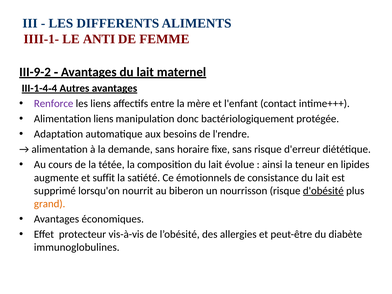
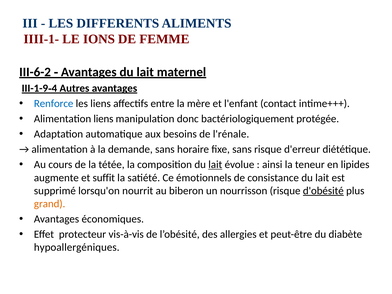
ANTI: ANTI -> IONS (99, 39)
III-9-2: III-9-2 -> III-6-2 (35, 72)
III-1-4: III-1-4 -> III-1-9 (35, 88)
Renforce colour: purple -> blue (54, 104)
l'rendre: l'rendre -> l'rénale (231, 134)
lait underline: none -> present (215, 165)
immunoglobulines: immunoglobulines -> hypoallergéniques (77, 247)
